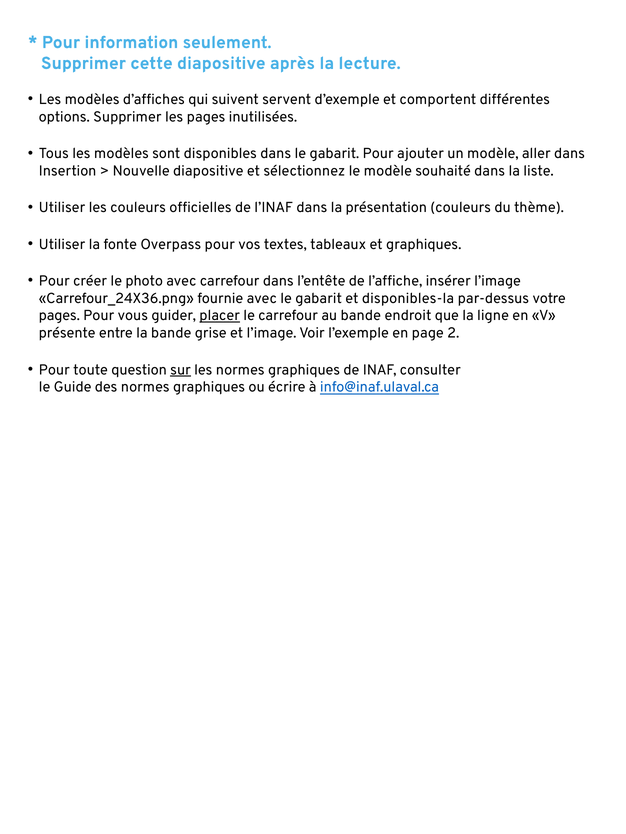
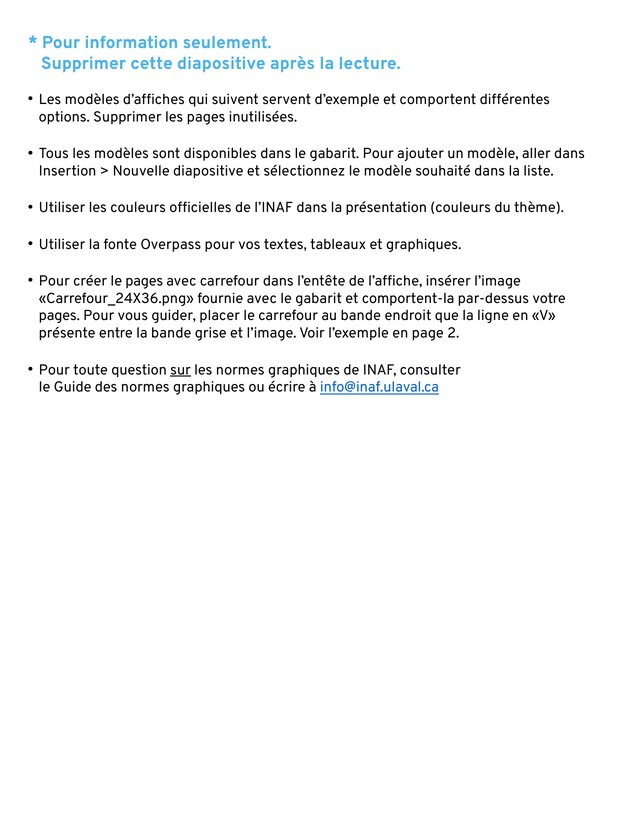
le photo: photo -> pages (144, 281)
disponibles-la: disponibles-la -> comportent-la (408, 298)
placer underline: present -> none (220, 316)
